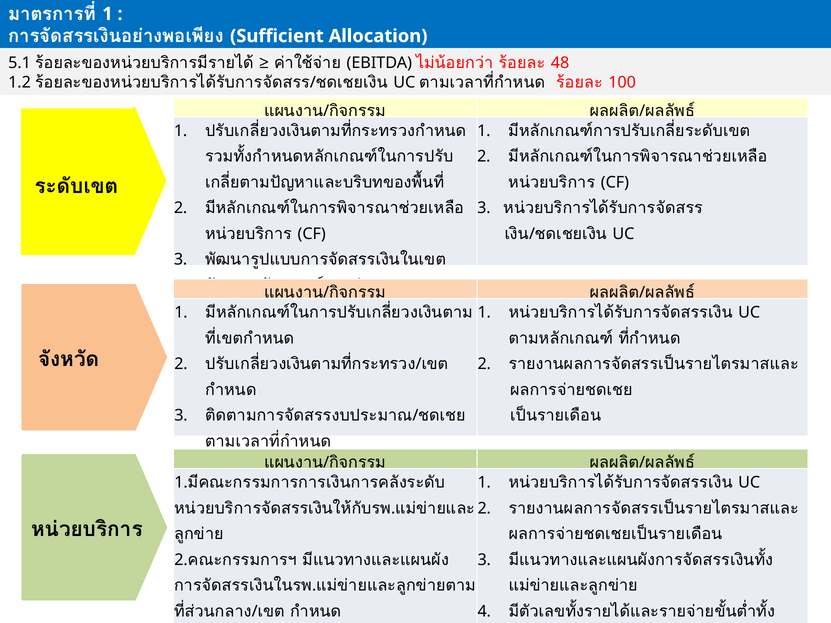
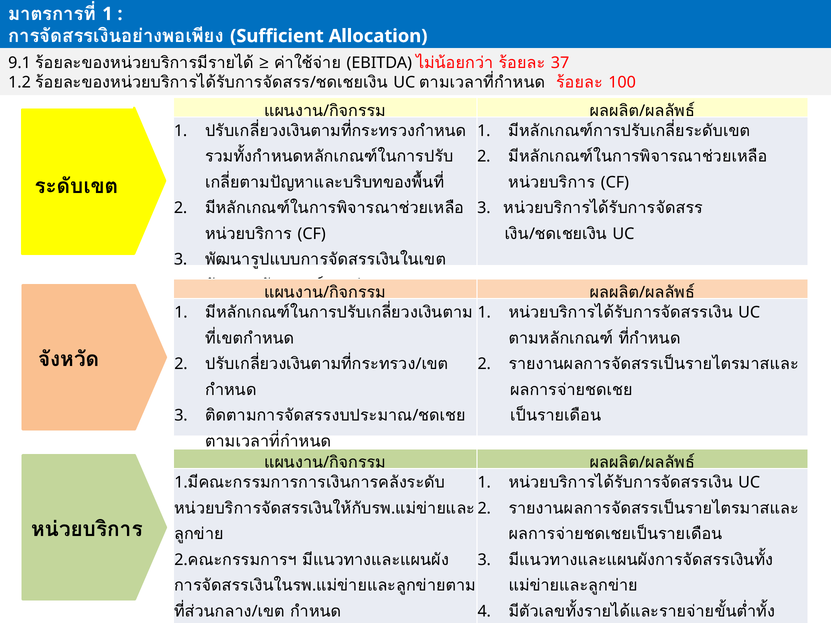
48: 48 -> 37 (560, 63)
5.1: 5.1 -> 9.1 (20, 63)
